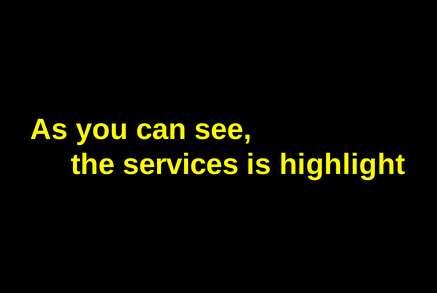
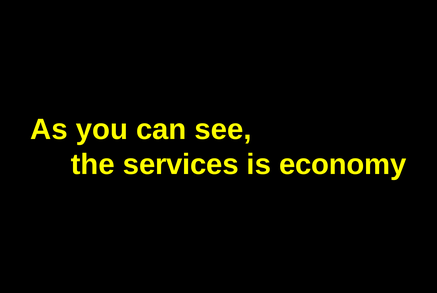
highlight: highlight -> economy (343, 165)
